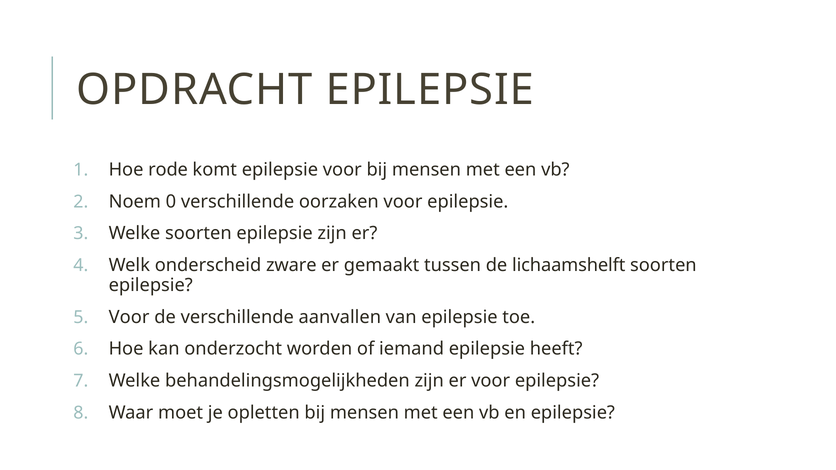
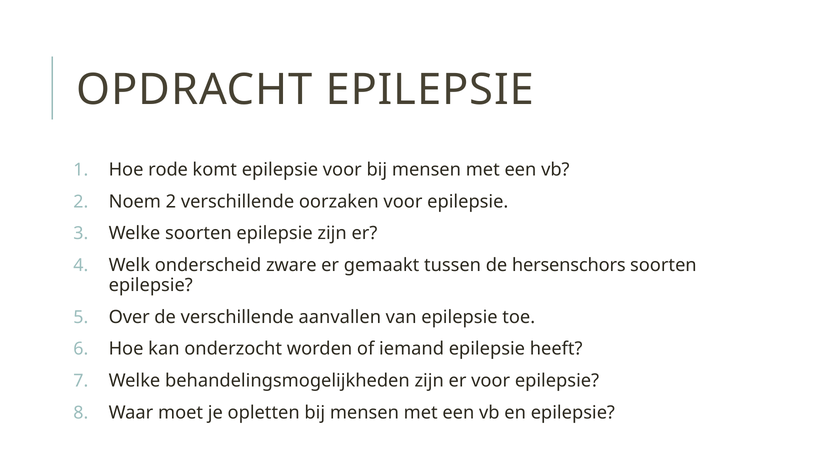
Noem 0: 0 -> 2 (171, 202)
lichaamshelft: lichaamshelft -> hersenschors (569, 265)
5 Voor: Voor -> Over (129, 317)
